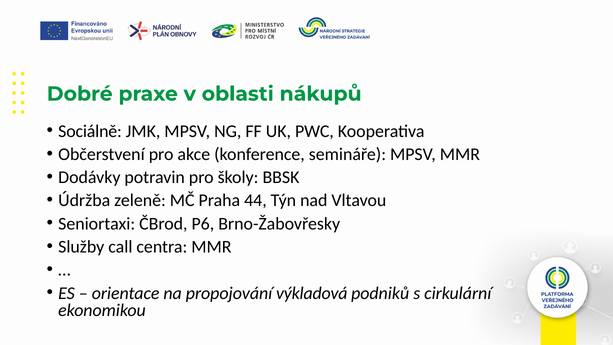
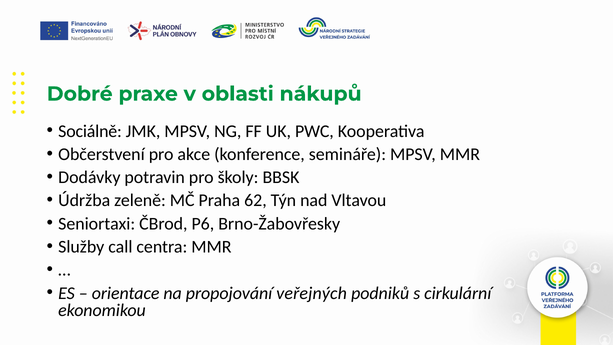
44: 44 -> 62 (255, 200)
výkladová: výkladová -> veřejných (312, 293)
